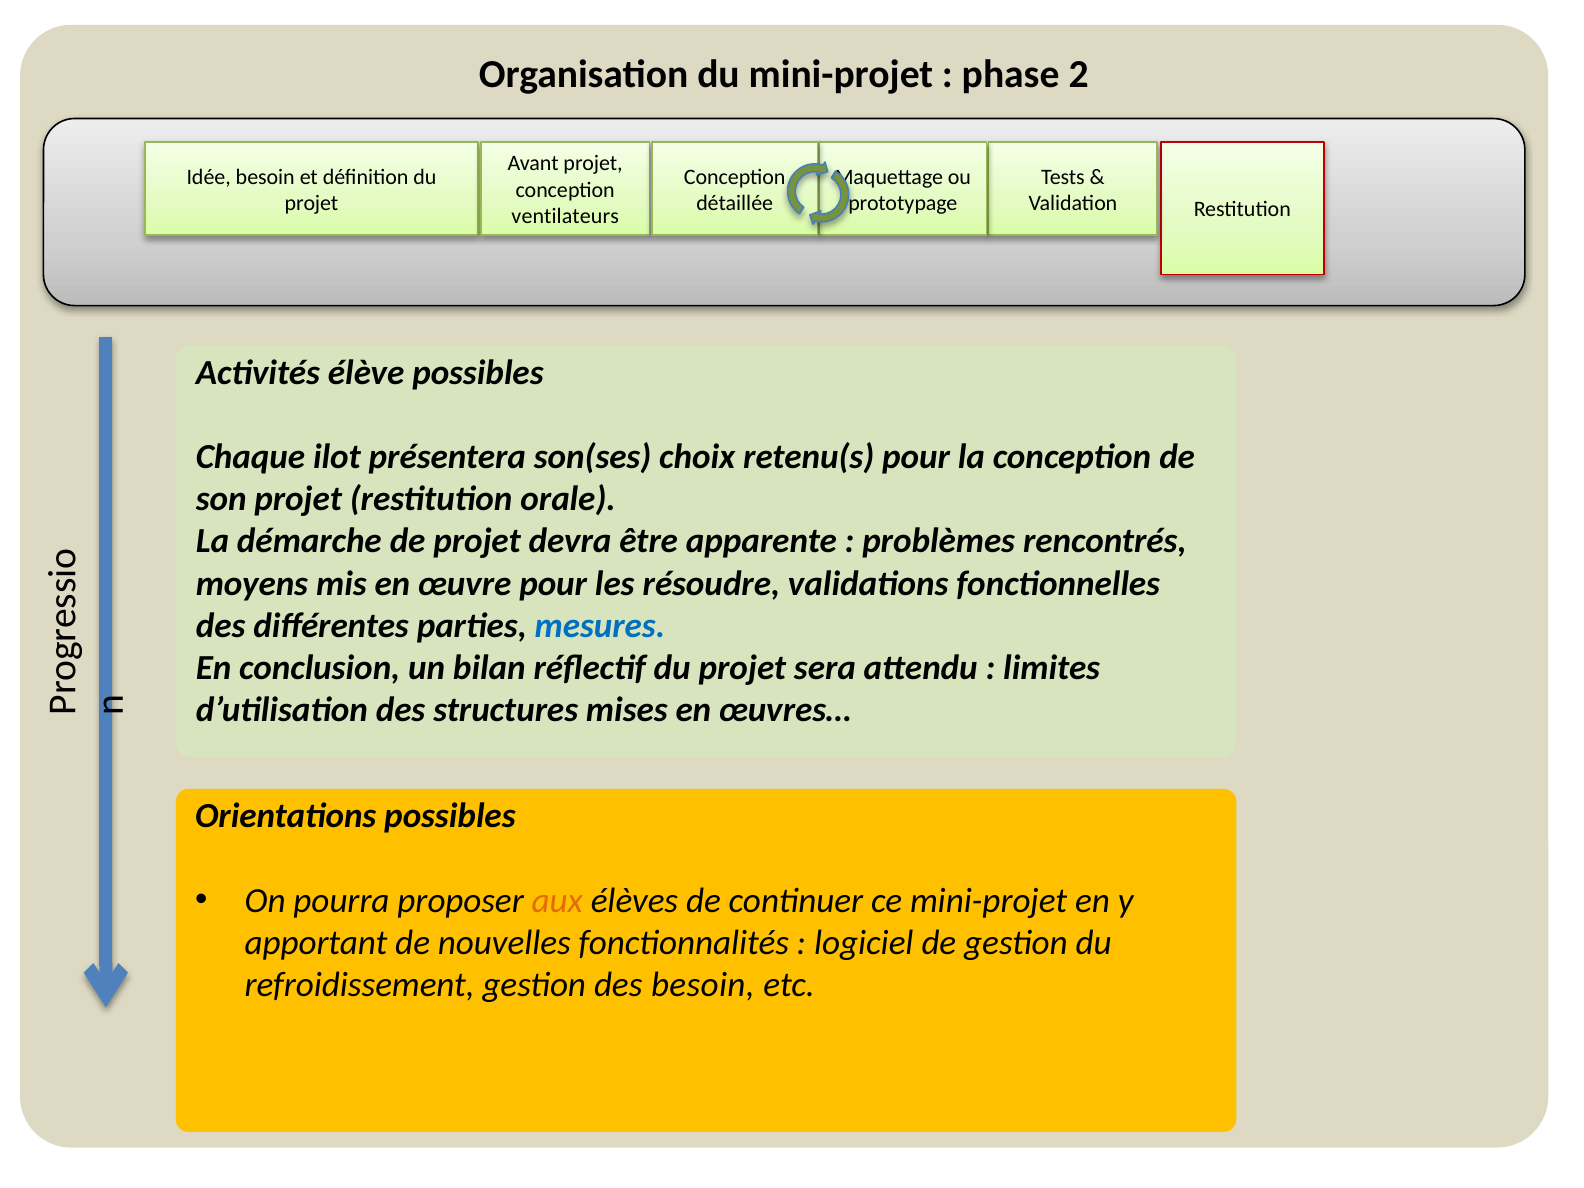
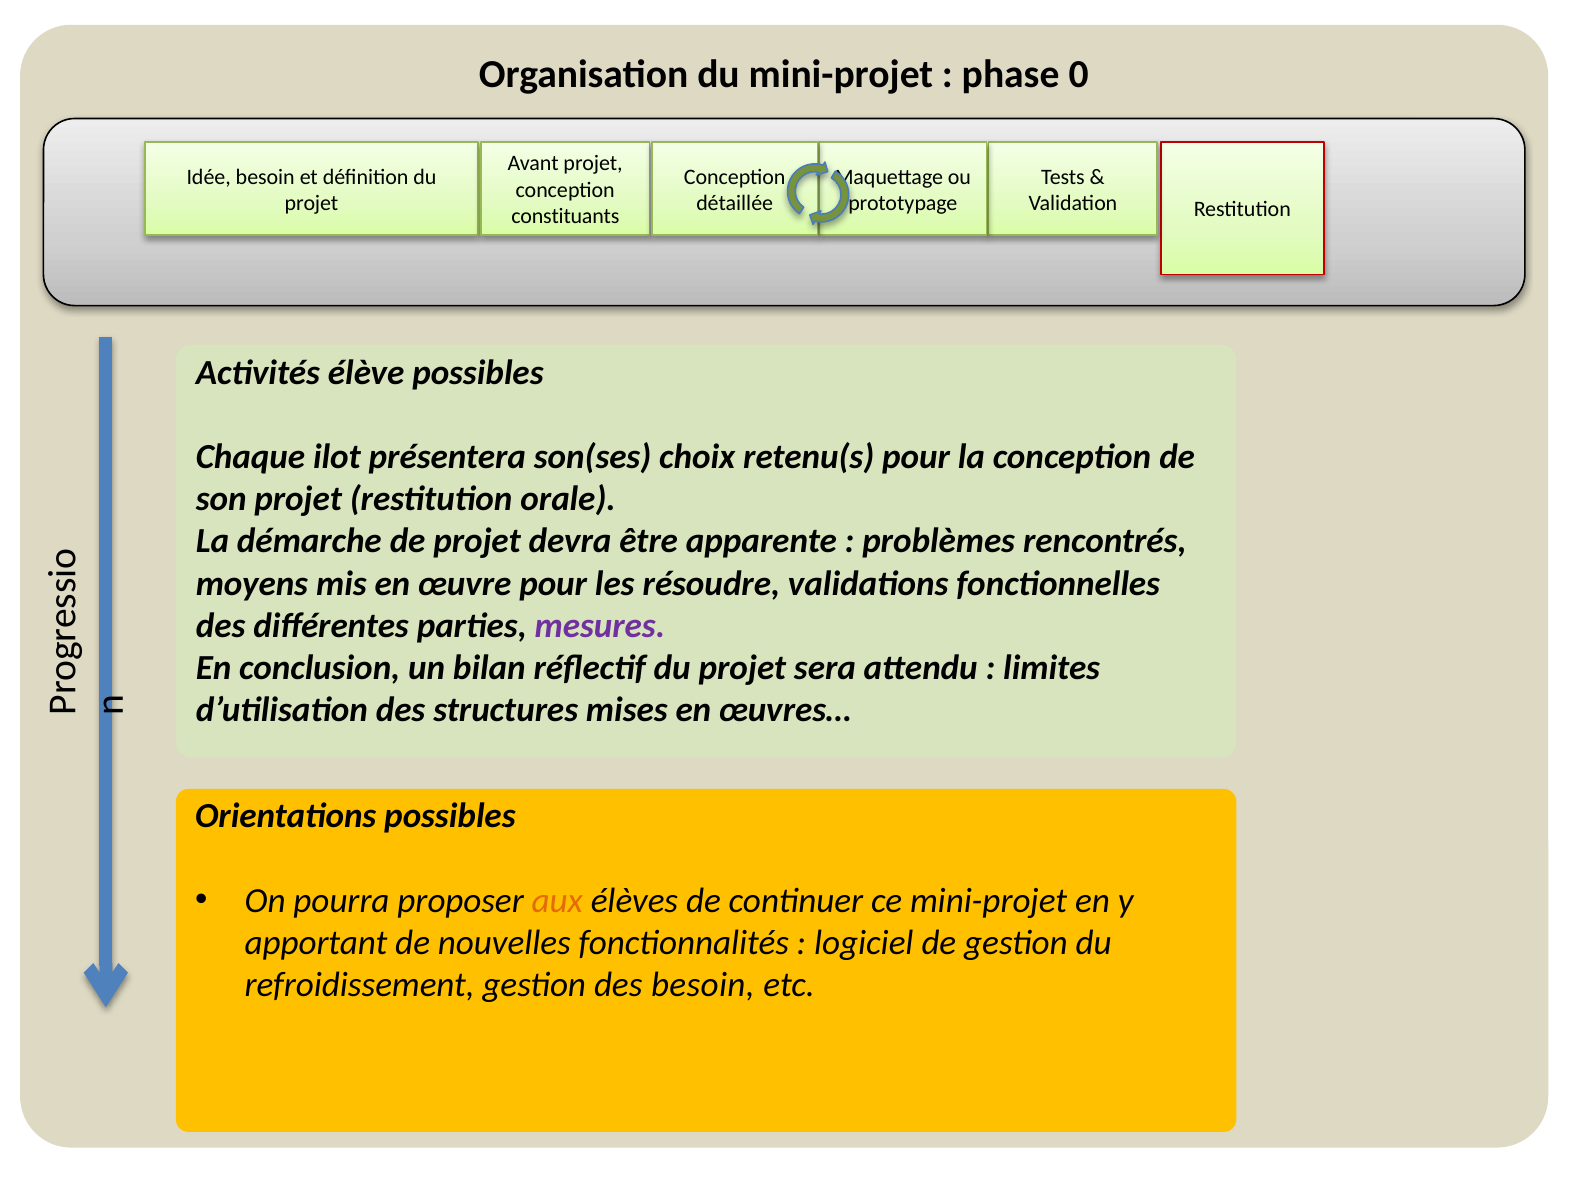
2: 2 -> 0 (1079, 74)
ventilateurs: ventilateurs -> constituants (565, 217)
mesures colour: blue -> purple (600, 626)
